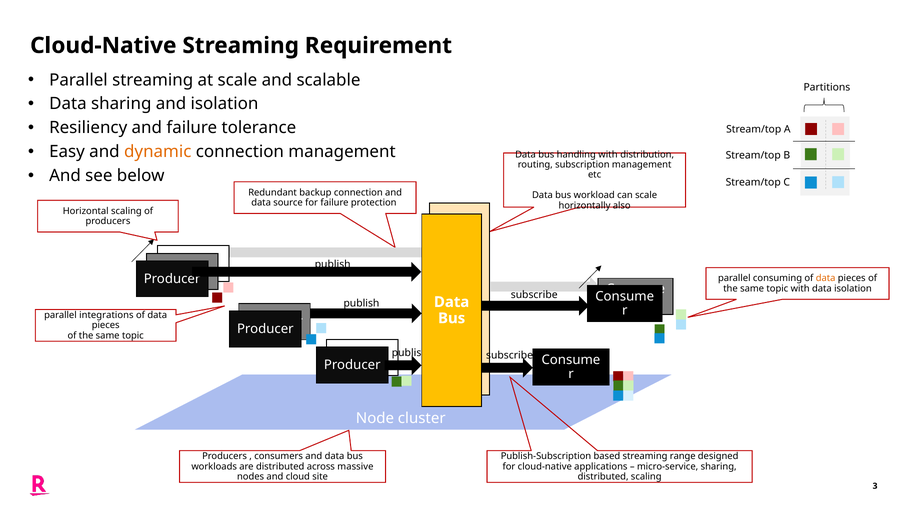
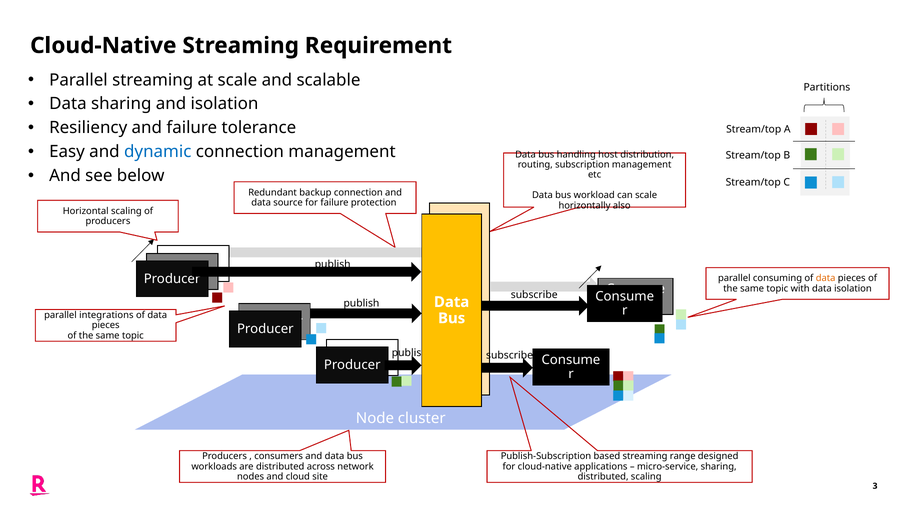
dynamic colour: orange -> blue (158, 152)
handling with: with -> host (608, 155)
massive: massive -> network (356, 467)
